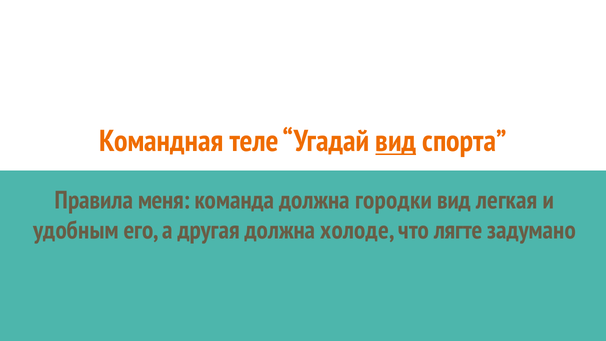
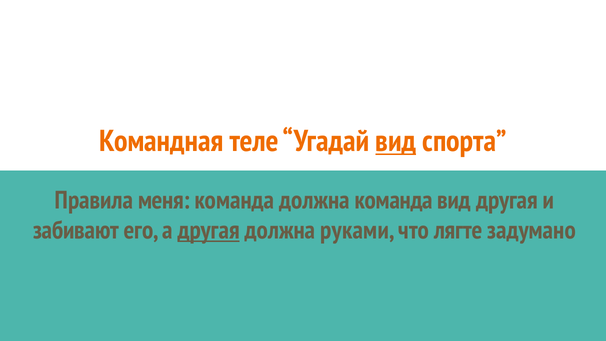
должна городки: городки -> команда (394, 200)
вид легкая: легкая -> другая (507, 200)
удобным: удобным -> забивают (76, 230)
другая underline: none -> present (209, 230)
холоде: холоде -> руками (358, 230)
